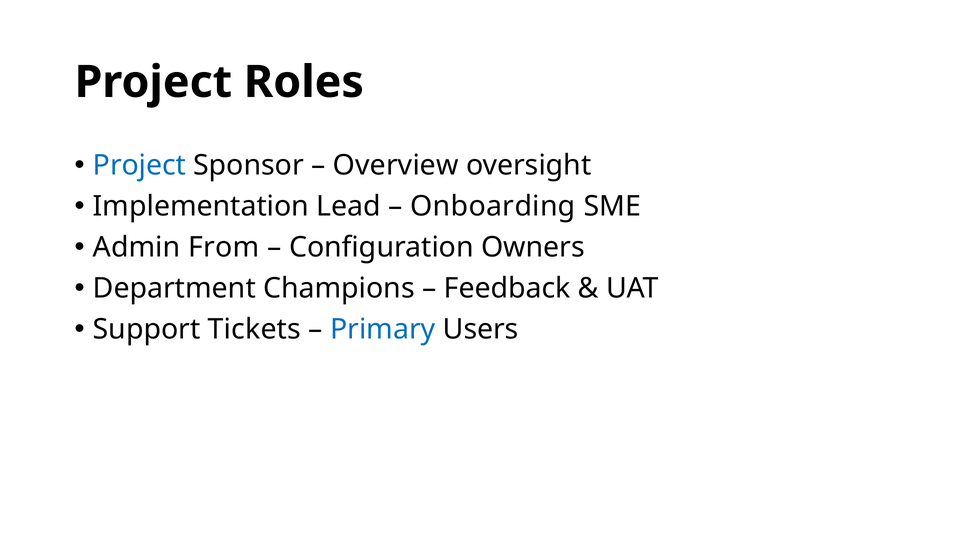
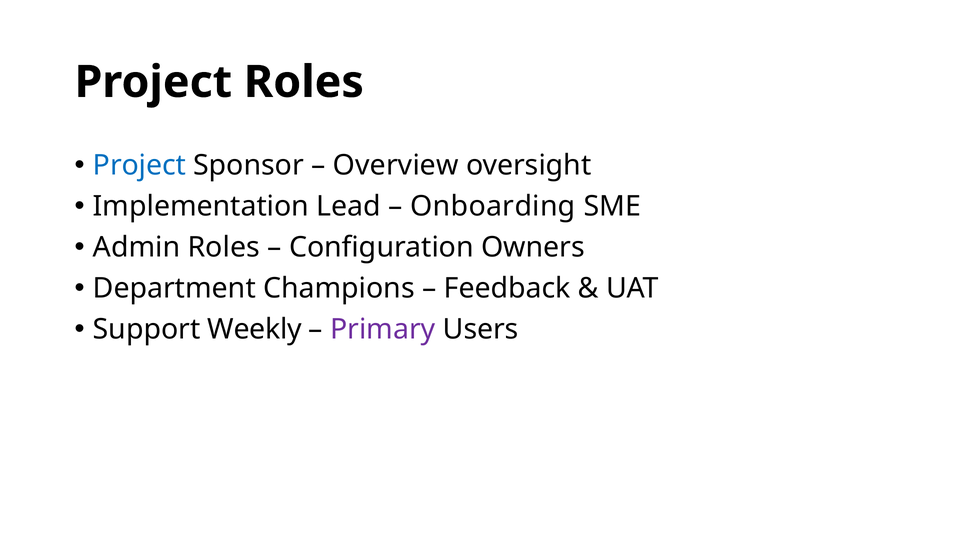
Admin From: From -> Roles (224, 247)
Tickets: Tickets -> Weekly (255, 329)
Primary colour: blue -> purple (383, 329)
